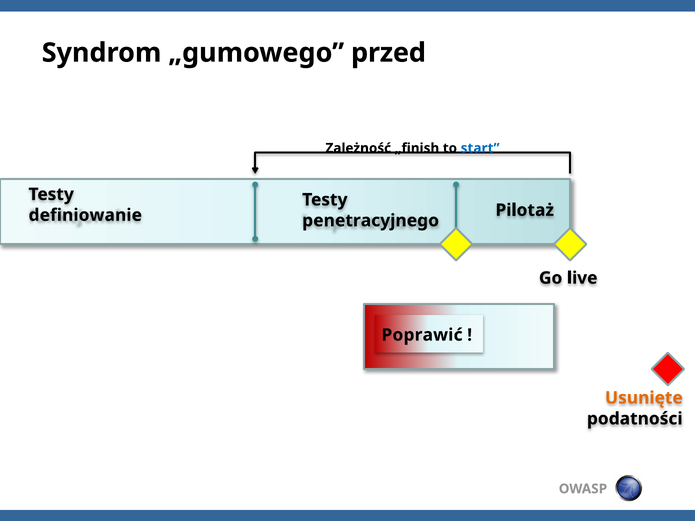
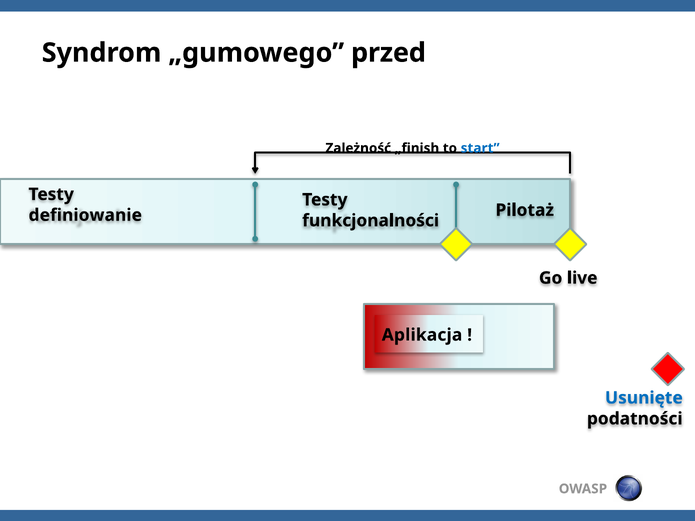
penetracyjnego: penetracyjnego -> funkcjonalności (371, 221)
Poprawić: Poprawić -> Aplikacja (422, 335)
Usunięte colour: orange -> blue (644, 398)
